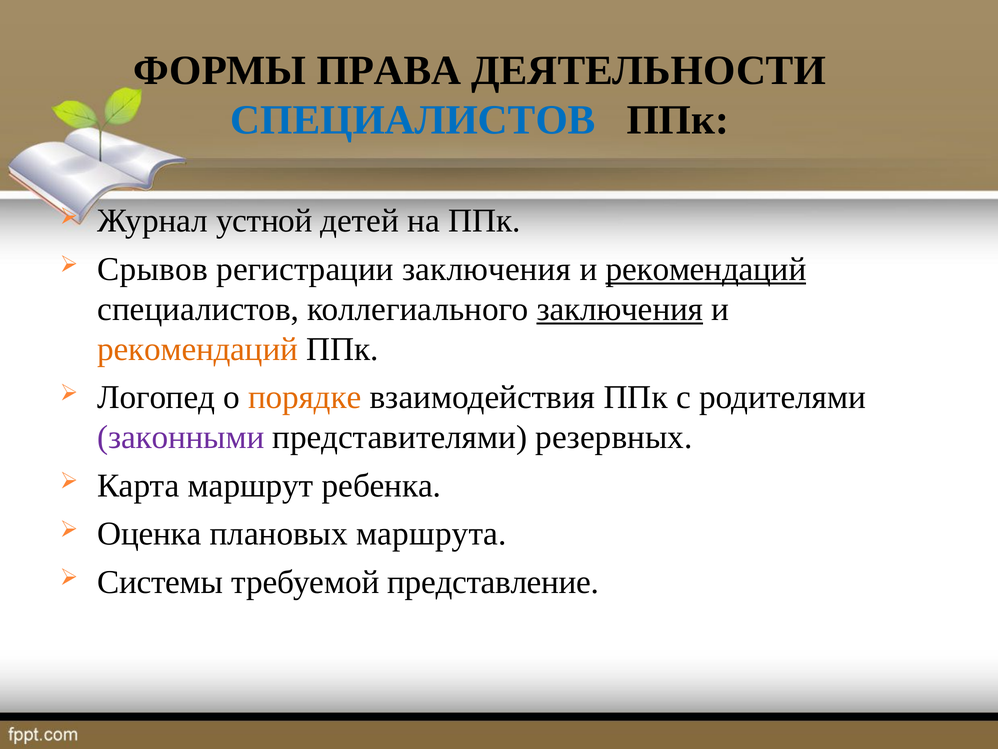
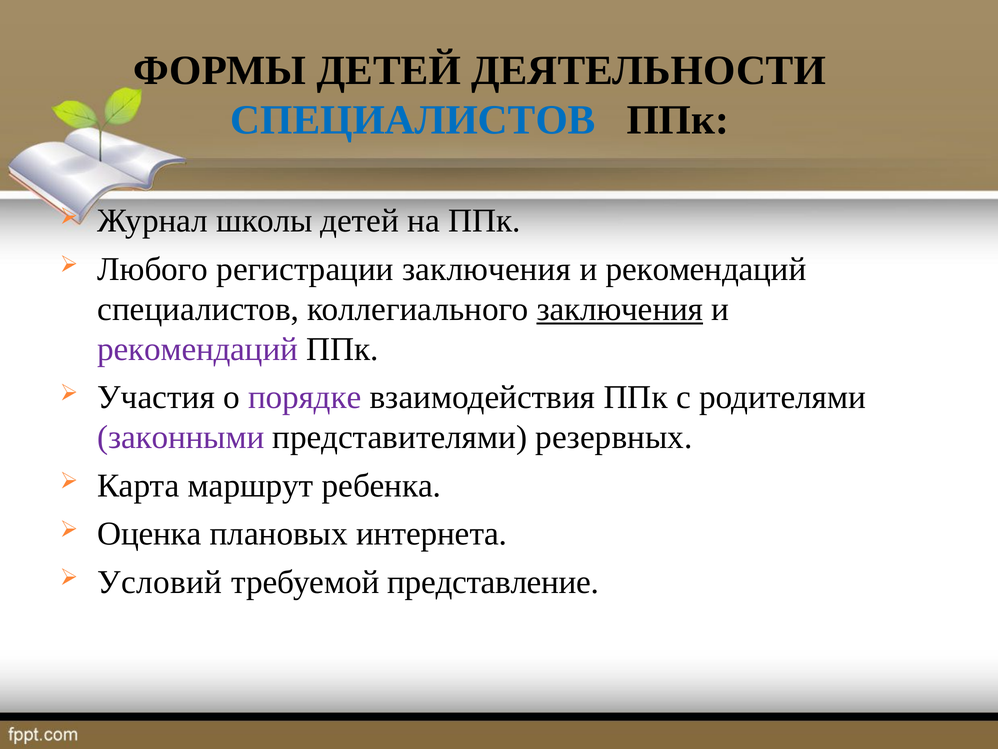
ФОРМЫ ПРАВА: ПРАВА -> ДЕТЕЙ (389, 70)
устной: устной -> школы (264, 221)
Срывов: Срывов -> Любого (153, 269)
рекомендаций underline: present -> none (706, 269)
рекомендаций colour: orange -> purple (198, 349)
Логопед: Логопед -> Участия (156, 397)
порядке colour: orange -> purple (305, 397)
маршрута: маршрута -> интернета (432, 534)
Системы: Системы -> Условий (160, 582)
